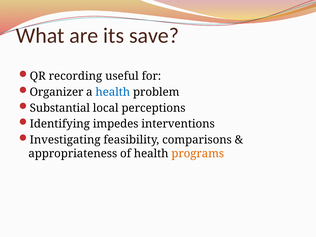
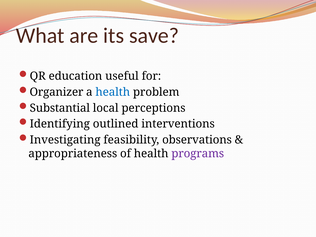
recording: recording -> education (75, 76)
impedes: impedes -> outlined (116, 124)
comparisons: comparisons -> observations (197, 140)
programs colour: orange -> purple (198, 154)
